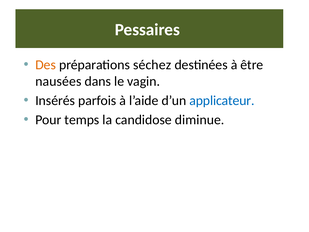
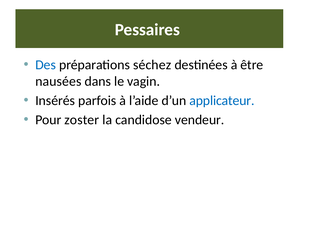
Des colour: orange -> blue (46, 65)
temps: temps -> zoster (82, 120)
diminue: diminue -> vendeur (200, 120)
